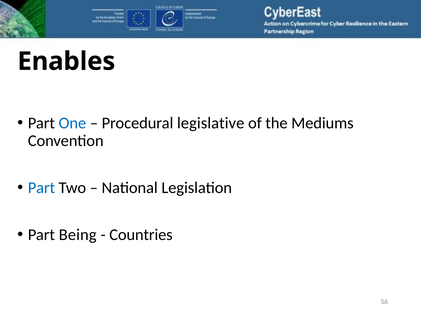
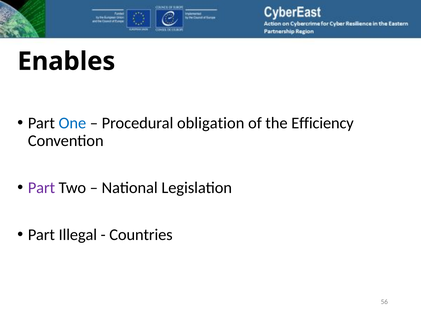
legislative: legislative -> obligation (211, 123)
Mediums: Mediums -> Efficiency (323, 123)
Part colour: blue -> purple (41, 188)
Being: Being -> Illegal (78, 234)
